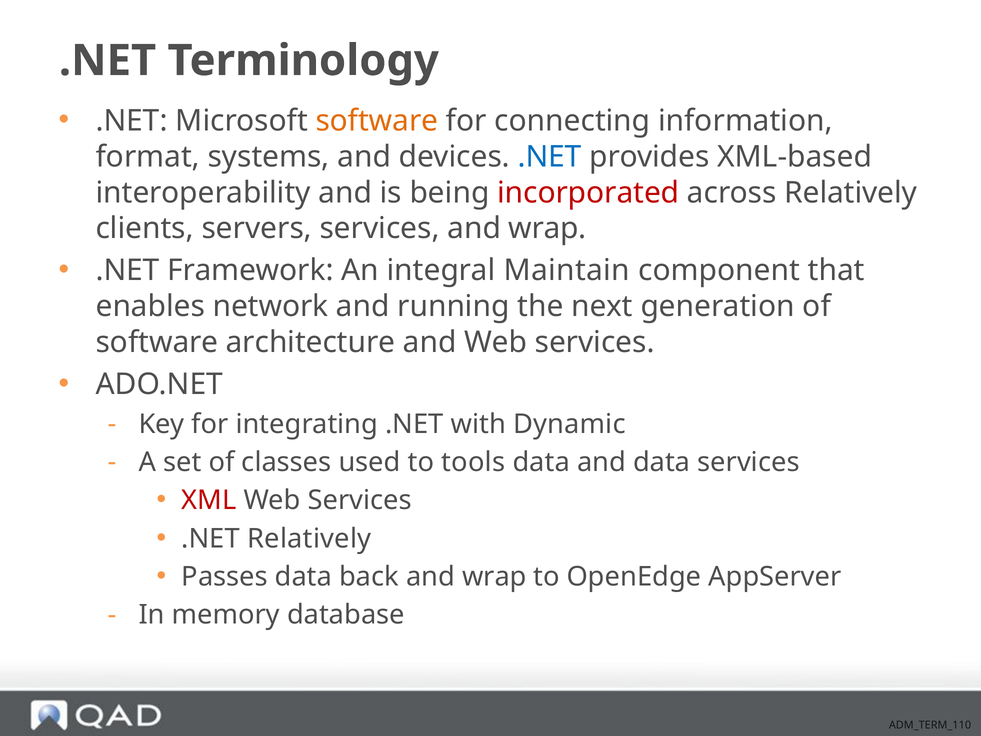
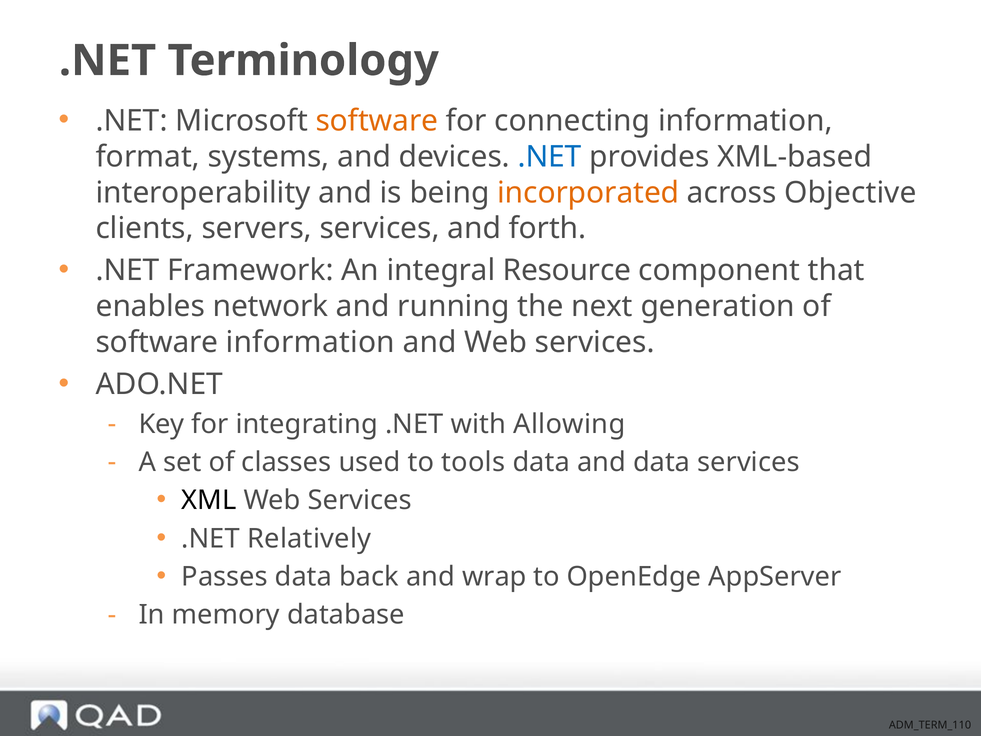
incorporated colour: red -> orange (588, 193)
across Relatively: Relatively -> Objective (850, 193)
services and wrap: wrap -> forth (547, 229)
Maintain: Maintain -> Resource (567, 270)
software architecture: architecture -> information (310, 342)
Dynamic: Dynamic -> Allowing (569, 424)
XML colour: red -> black (209, 500)
